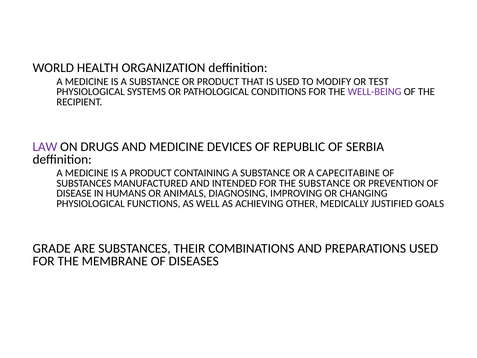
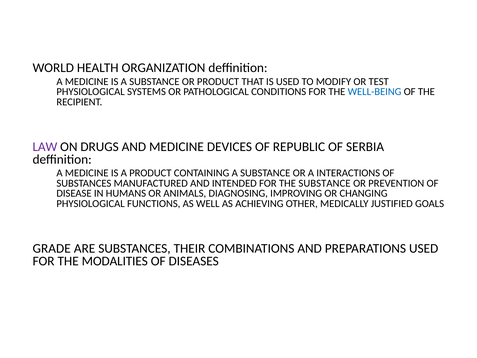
WELL-BEING colour: purple -> blue (375, 92)
CAPECITABINE: CAPECITABINE -> INTERACTIONS (348, 173)
MEMBRANE: MEMBRANE -> MODALITIES (115, 261)
